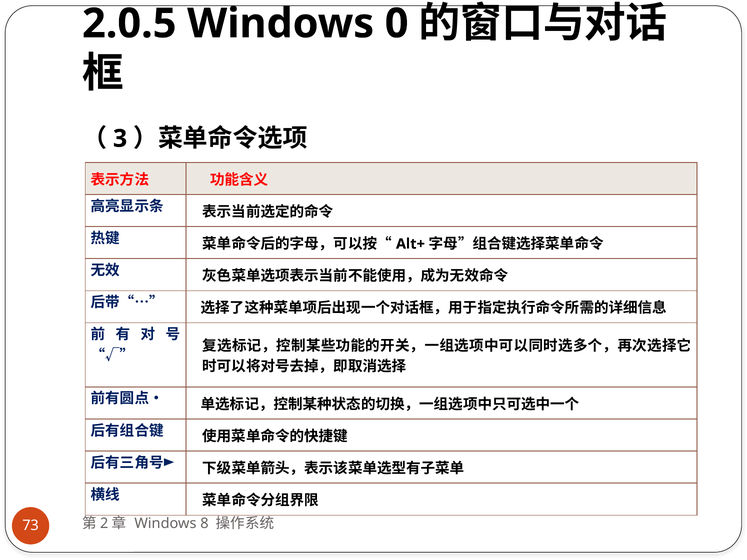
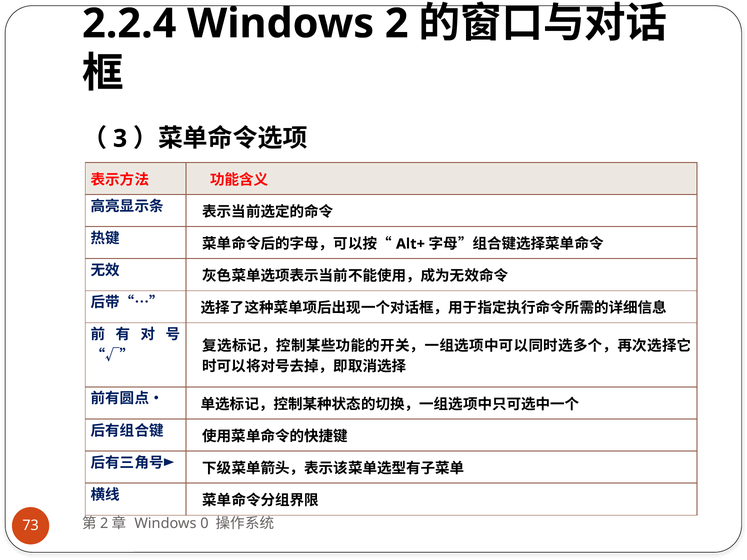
2.0.5: 2.0.5 -> 2.2.4 (129, 24)
0: 0 -> 2 (397, 24)
8: 8 -> 0 (204, 524)
